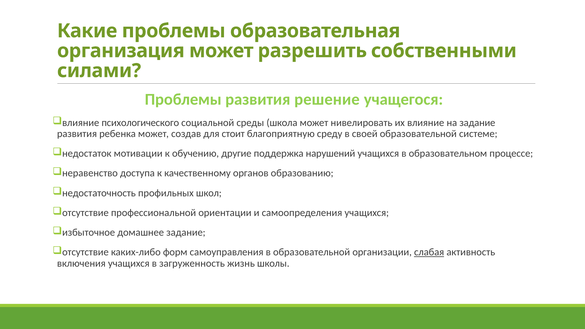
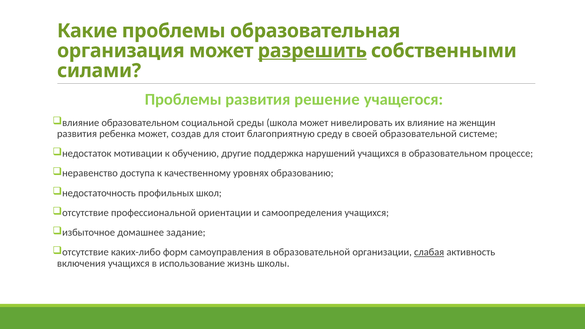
разрешить underline: none -> present (312, 51)
психологического: психологического -> образовательном (140, 123)
на задание: задание -> женщин (477, 123)
органов: органов -> уровнях (251, 173)
загруженность: загруженность -> использование (192, 263)
